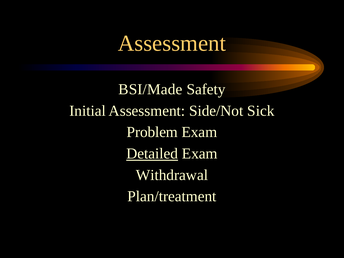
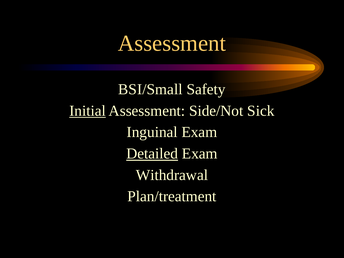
BSI/Made: BSI/Made -> BSI/Small (150, 89)
Initial underline: none -> present (88, 111)
Problem: Problem -> Inguinal (152, 132)
